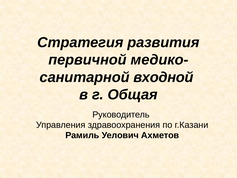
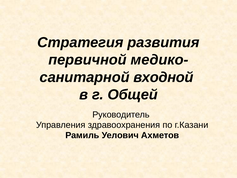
Общая: Общая -> Общей (133, 94)
